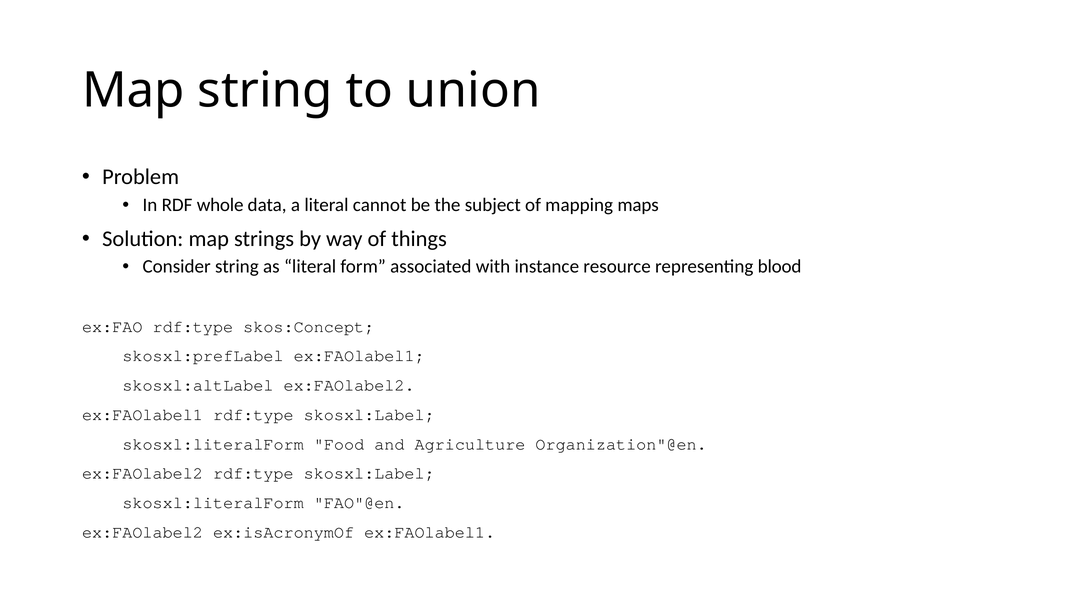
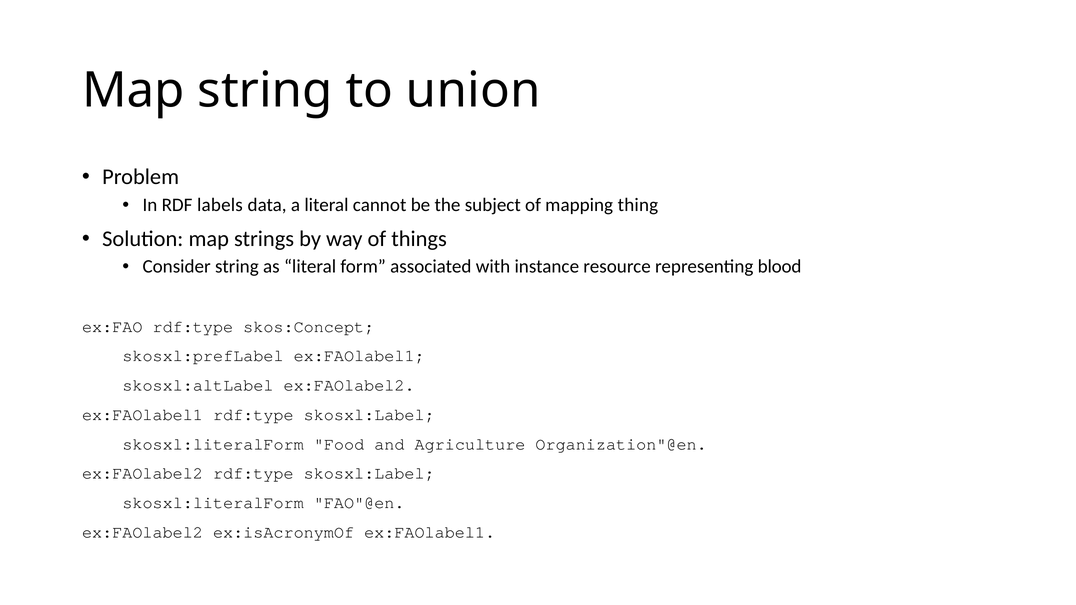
whole: whole -> labels (220, 205)
maps: maps -> thing (638, 205)
